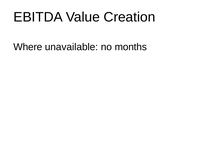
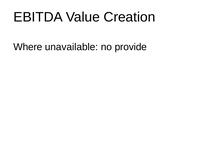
months: months -> provide (131, 47)
